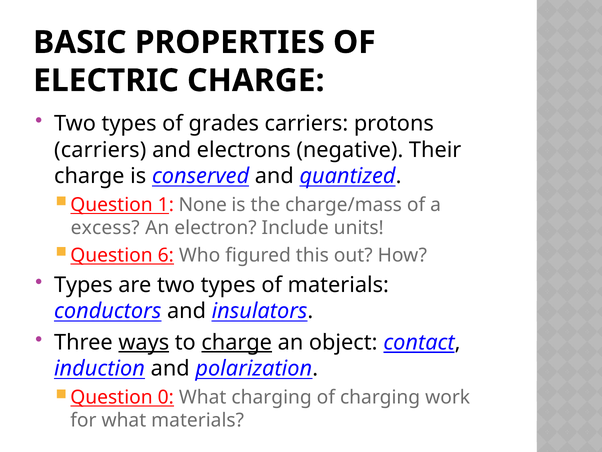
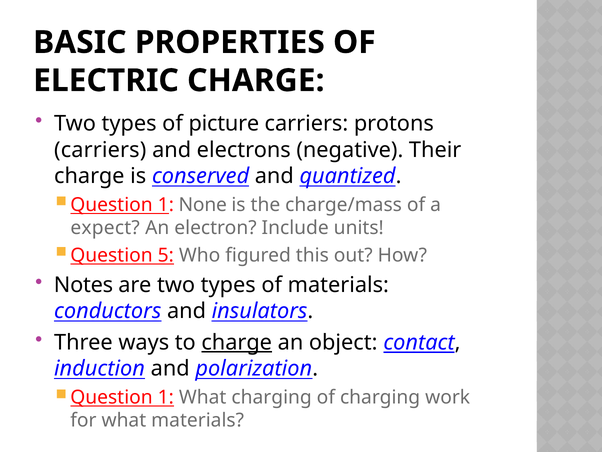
grades: grades -> picture (224, 124)
excess: excess -> expect (105, 228)
6: 6 -> 5 (166, 255)
Types: Types -> Notes (83, 285)
ways underline: present -> none (144, 342)
0: 0 -> 1 (166, 397)
